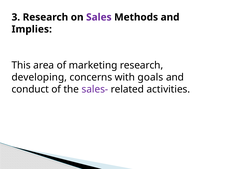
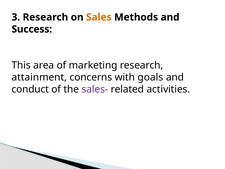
Sales colour: purple -> orange (99, 17)
Implies: Implies -> Success (32, 29)
developing: developing -> attainment (39, 77)
